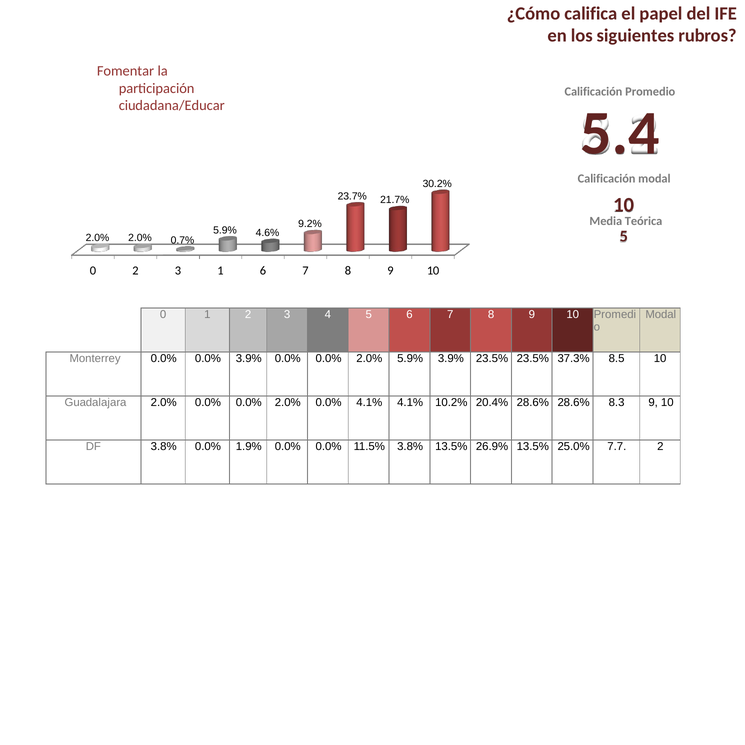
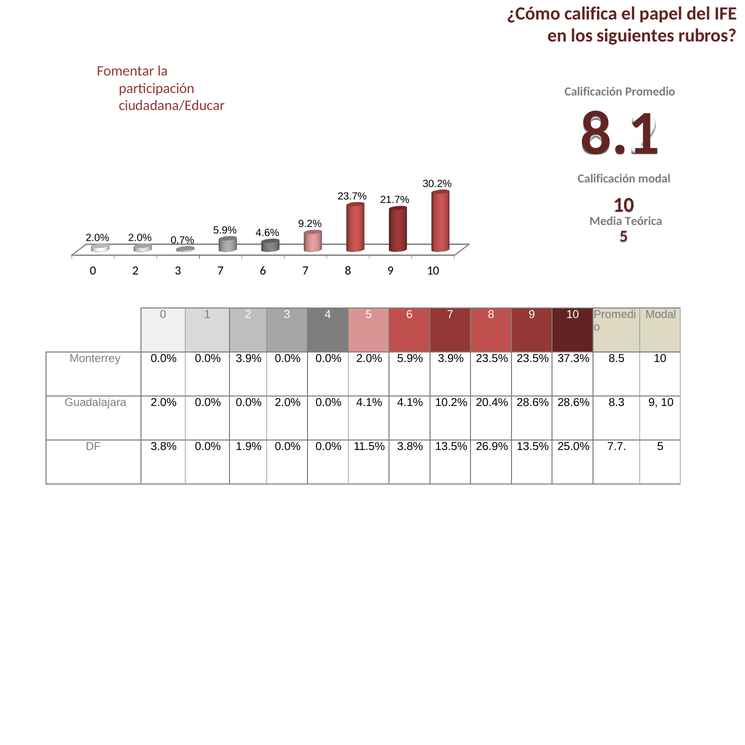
5.4: 5.4 -> 8.1 (620, 133)
3 1: 1 -> 7 (221, 271)
7.7 2: 2 -> 5 (660, 446)
